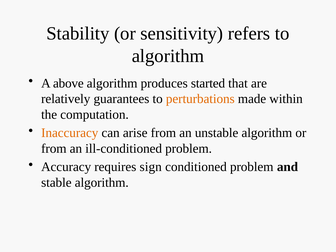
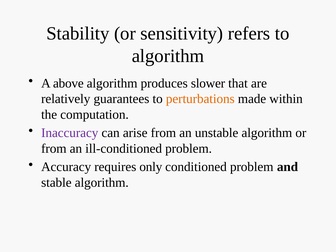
started: started -> slower (208, 83)
Inaccuracy colour: orange -> purple (70, 133)
sign: sign -> only (151, 167)
